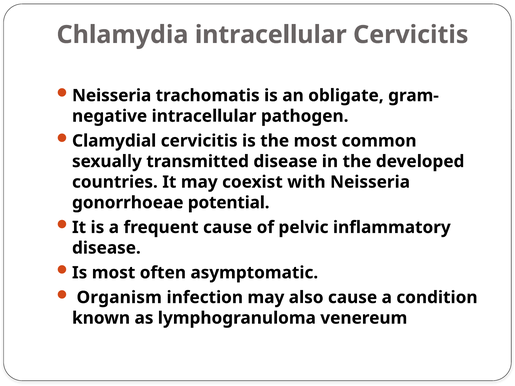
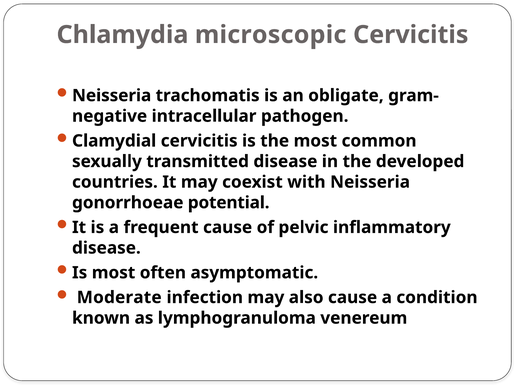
Chlamydia intracellular: intracellular -> microscopic (271, 35)
Organism: Organism -> Moderate (119, 298)
